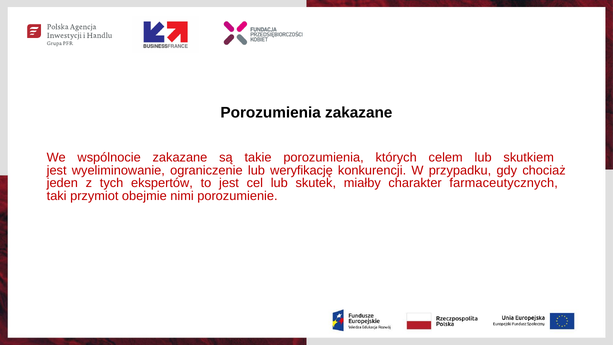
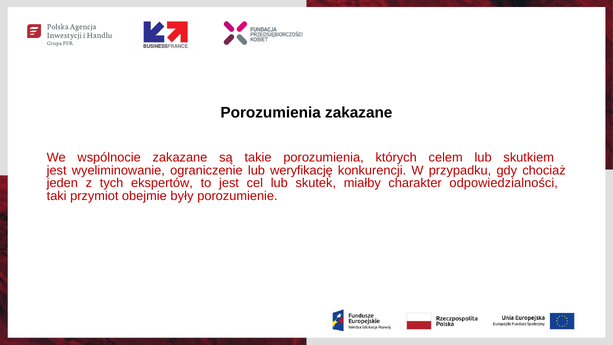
farmaceutycznych: farmaceutycznych -> odpowiedzialności (504, 183)
nimi: nimi -> były (182, 196)
